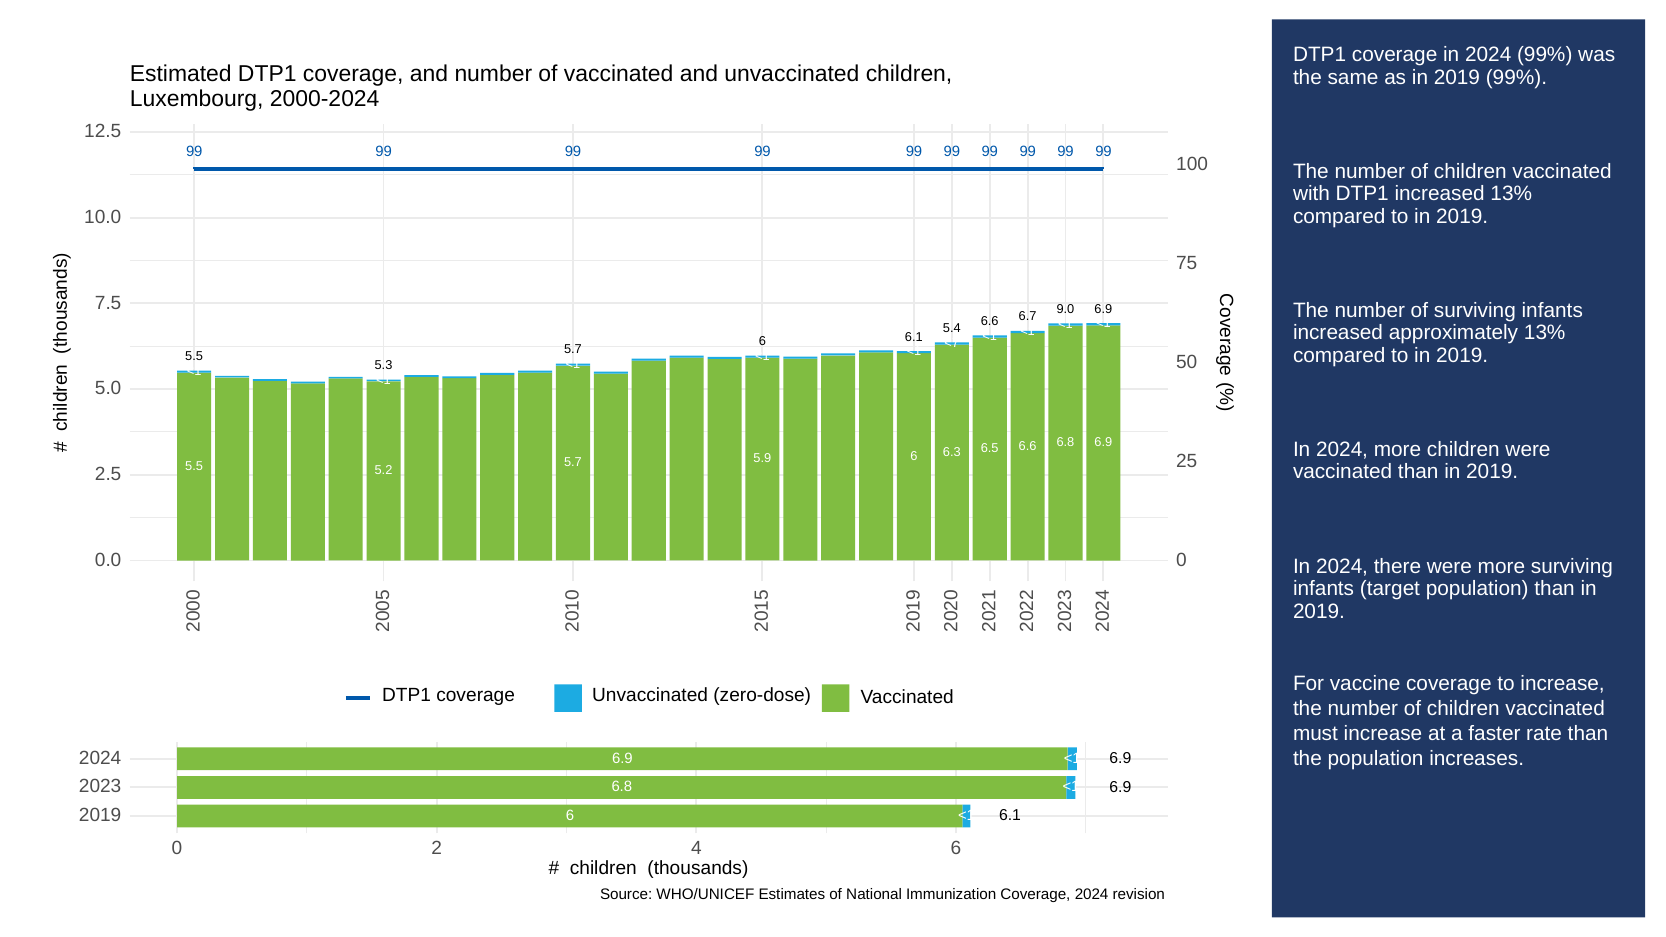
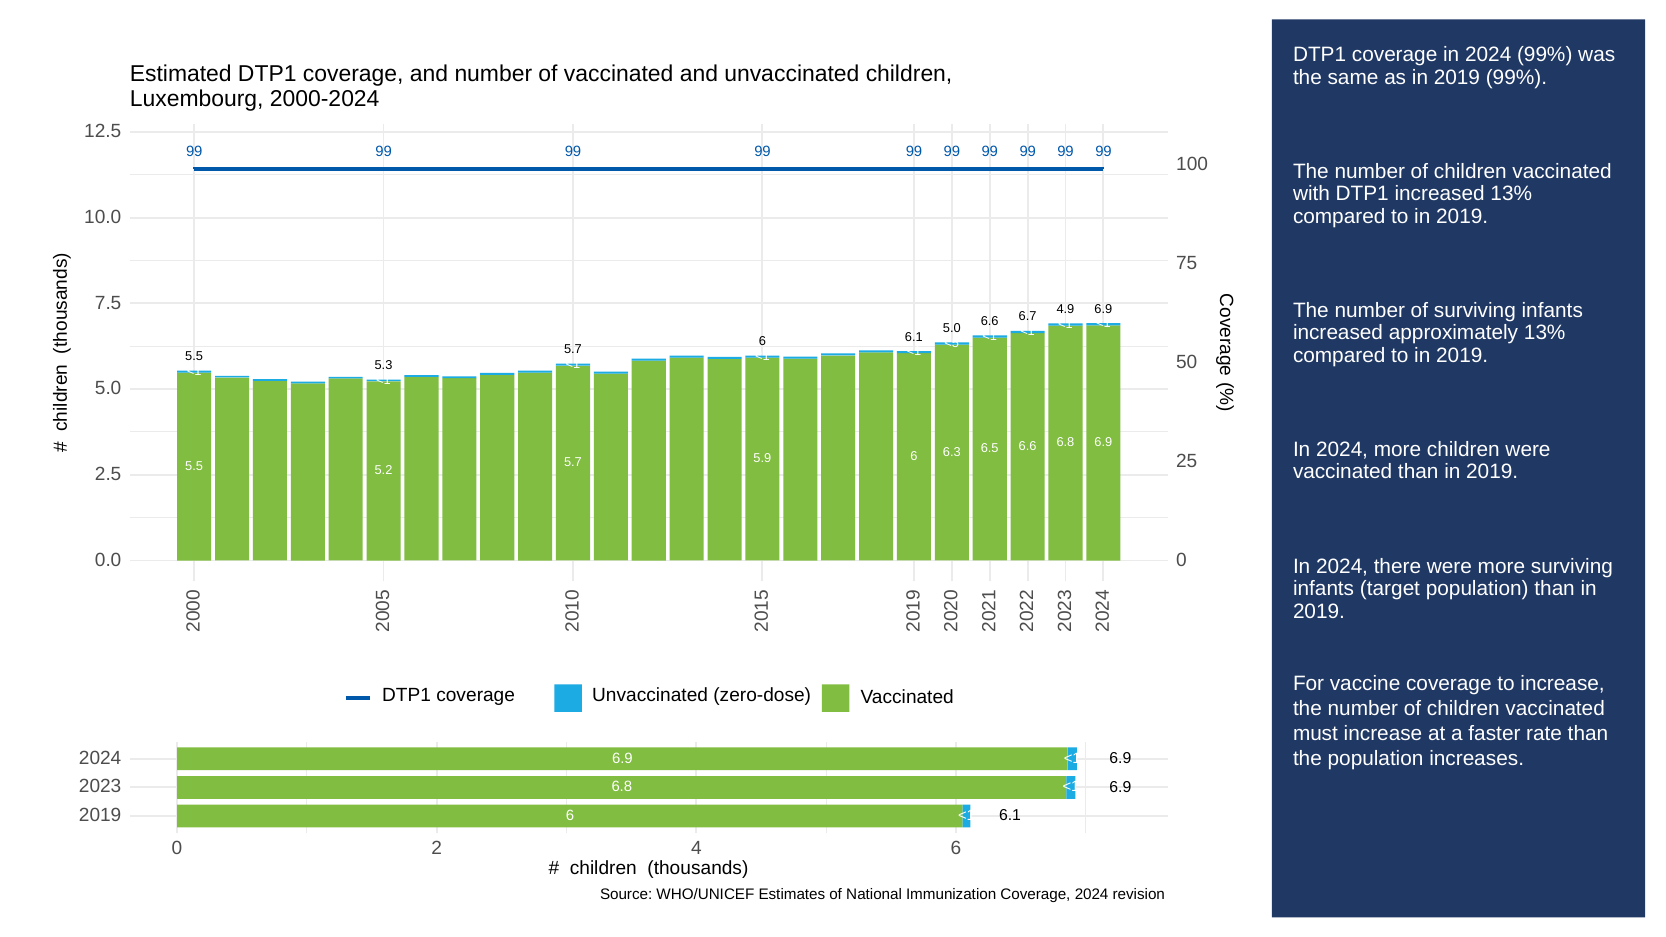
9.0: 9.0 -> 4.9 (1065, 309)
5.4: 5.4 -> 5.0 (952, 328)
<7: <7 -> <5 (952, 343)
